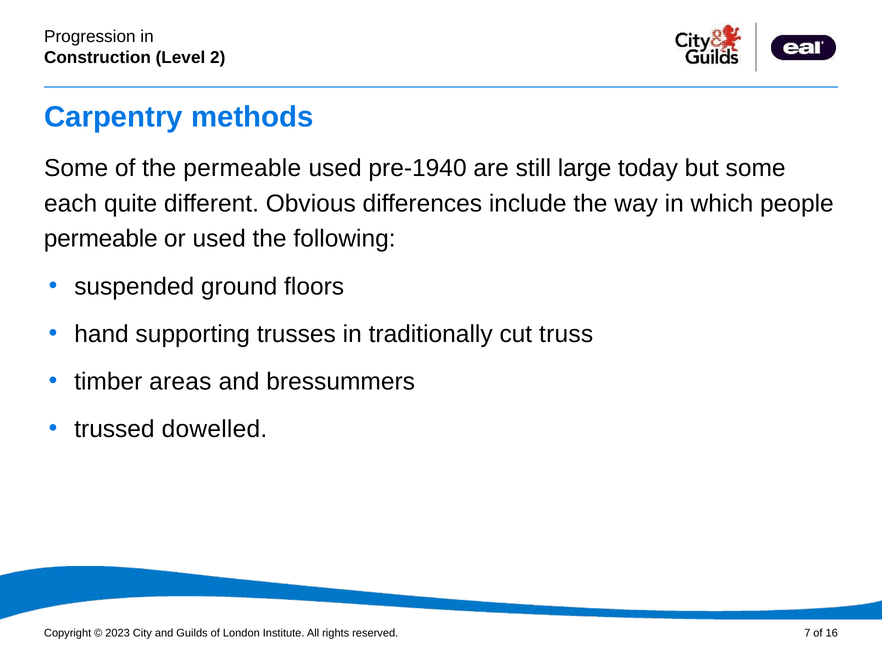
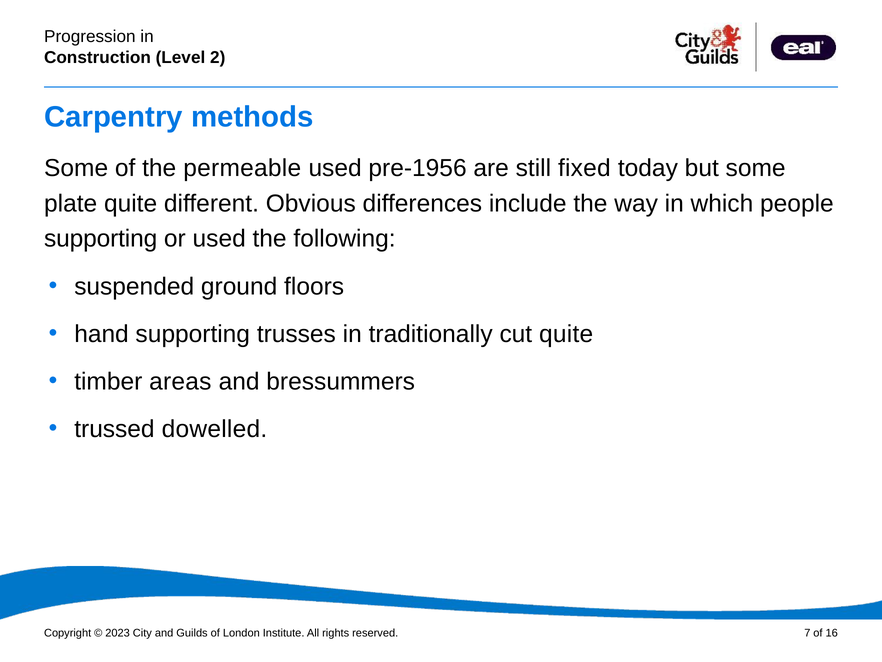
pre-1940: pre-1940 -> pre-1956 (418, 168)
large: large -> fixed (584, 168)
each: each -> plate (71, 203)
permeable: permeable -> supporting (101, 239)
cut truss: truss -> quite (566, 334)
